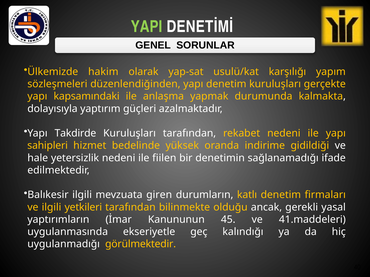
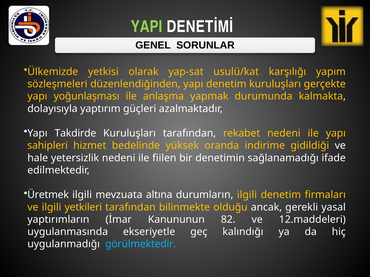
hakim: hakim -> yetkisi (103, 72)
kapsamındaki: kapsamındaki -> yoğunlaşması (87, 96)
Balıkesir: Balıkesir -> Üretmek (48, 195)
giren: giren -> altına (159, 195)
durumların katlı: katlı -> ilgili (247, 195)
45: 45 -> 82 (228, 220)
41.maddeleri: 41.maddeleri -> 12.maddeleri (312, 220)
görülmektedir colour: yellow -> light blue (141, 245)
